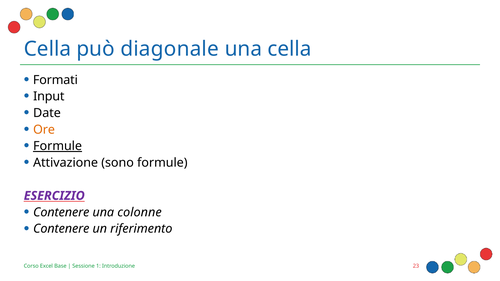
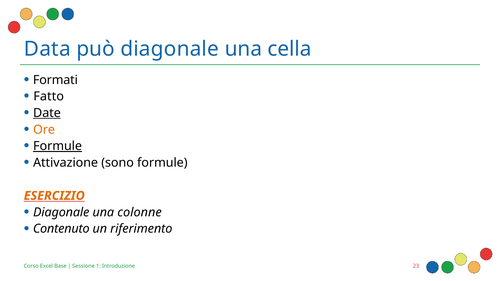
Cella: Cella -> Data (47, 49)
Input: Input -> Fatto (49, 97)
Date underline: none -> present (47, 113)
ESERCIZIO colour: purple -> orange (54, 196)
Contenere: Contenere -> Diagonale (61, 213)
Contenere: Contenere -> Contenuto (61, 229)
